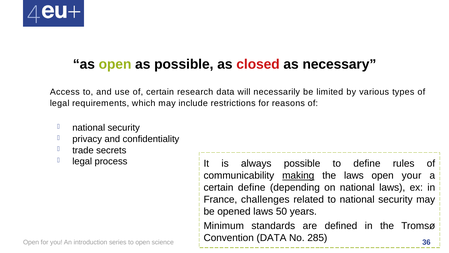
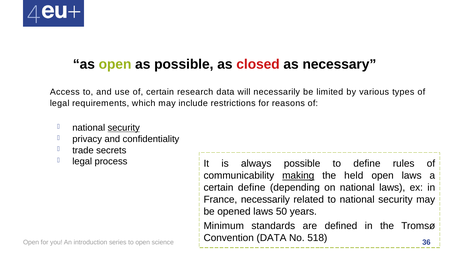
security underline: none -> present (124, 128)
the laws: laws -> held (354, 175)
open your: your -> laws (412, 175)
France challenges: challenges -> necessarily (265, 199)
285: 285 -> 518 (317, 237)
